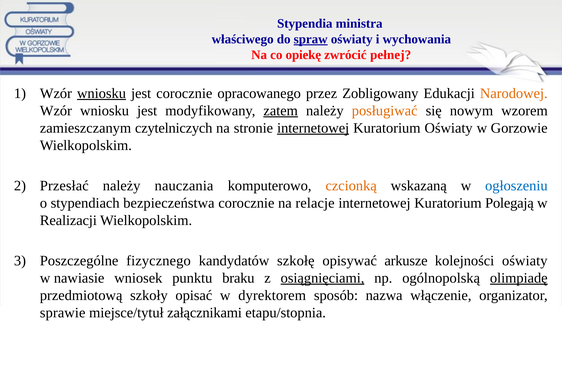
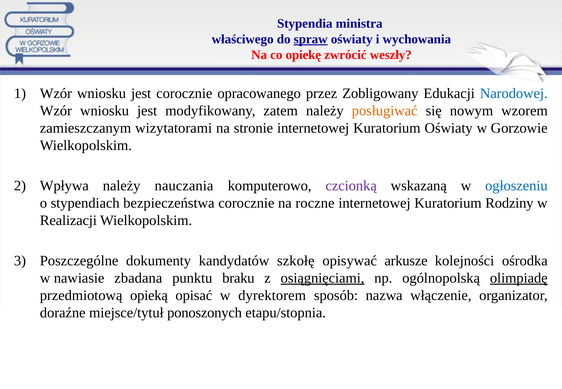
pełnej: pełnej -> weszły (391, 55)
wniosku underline: present -> none (102, 93)
Narodowej colour: orange -> blue (514, 93)
zatem underline: present -> none (281, 111)
czytelniczych: czytelniczych -> wizytatorami (174, 128)
internetowej underline: present -> none (313, 128)
Przesłać: Przesłać -> Wpływa (64, 186)
czcionką colour: orange -> purple (351, 186)
relacje: relacje -> roczne (315, 203)
Polegają: Polegają -> Rodziny (509, 203)
fizycznego: fizycznego -> dokumenty (159, 261)
kolejności oświaty: oświaty -> ośrodka (525, 261)
wniosek: wniosek -> zbadana (138, 278)
szkoły: szkoły -> opieką (149, 295)
sprawie: sprawie -> doraźne (63, 313)
załącznikami: załącznikami -> ponoszonych (205, 313)
